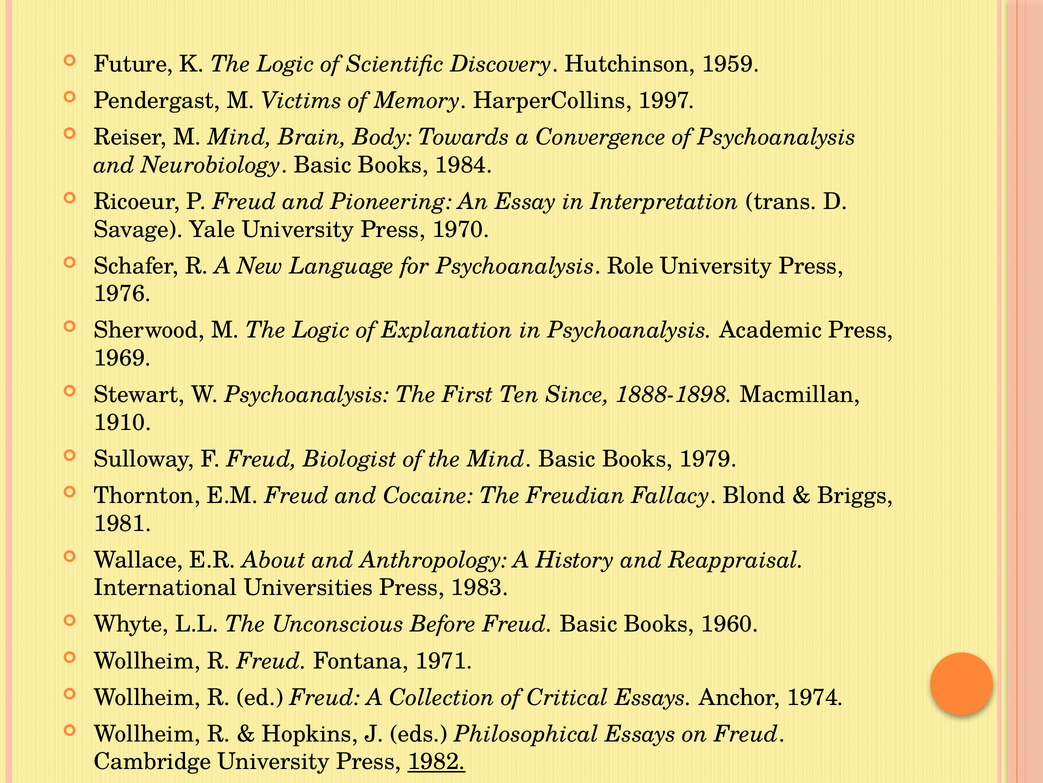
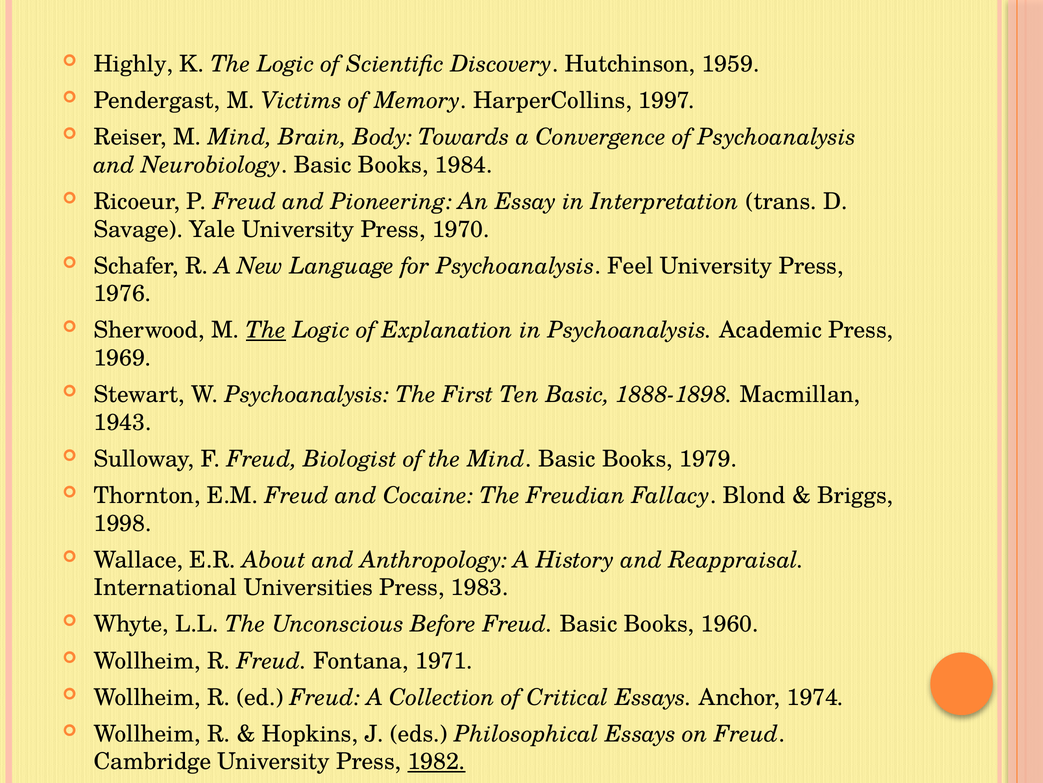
Future: Future -> Highly (133, 64)
Role: Role -> Feel (630, 266)
The underline: none -> present (266, 330)
Ten Since: Since -> Basic (578, 394)
1910: 1910 -> 1943 (123, 422)
1981: 1981 -> 1998 (123, 523)
